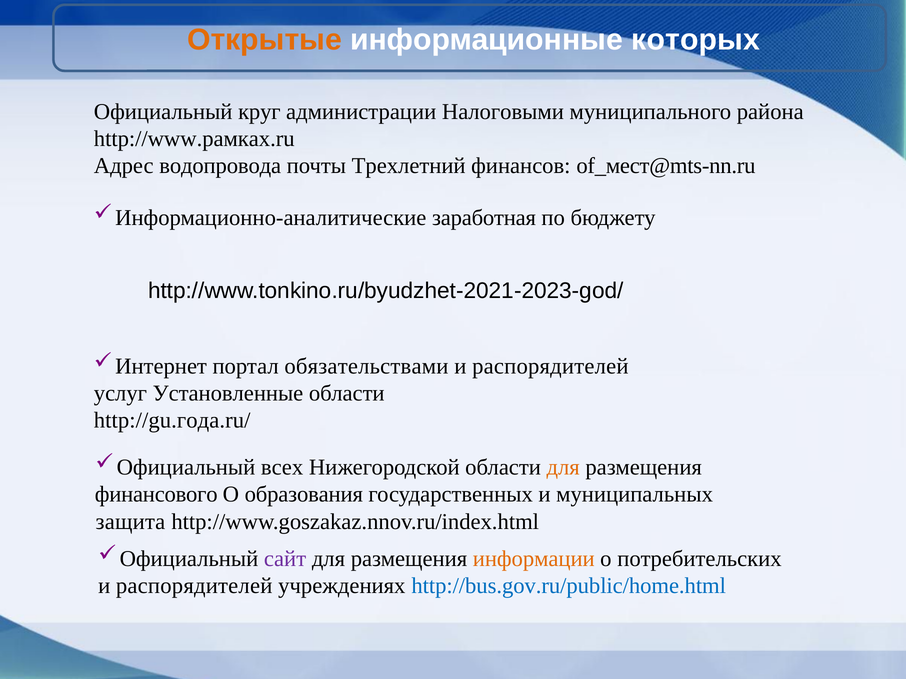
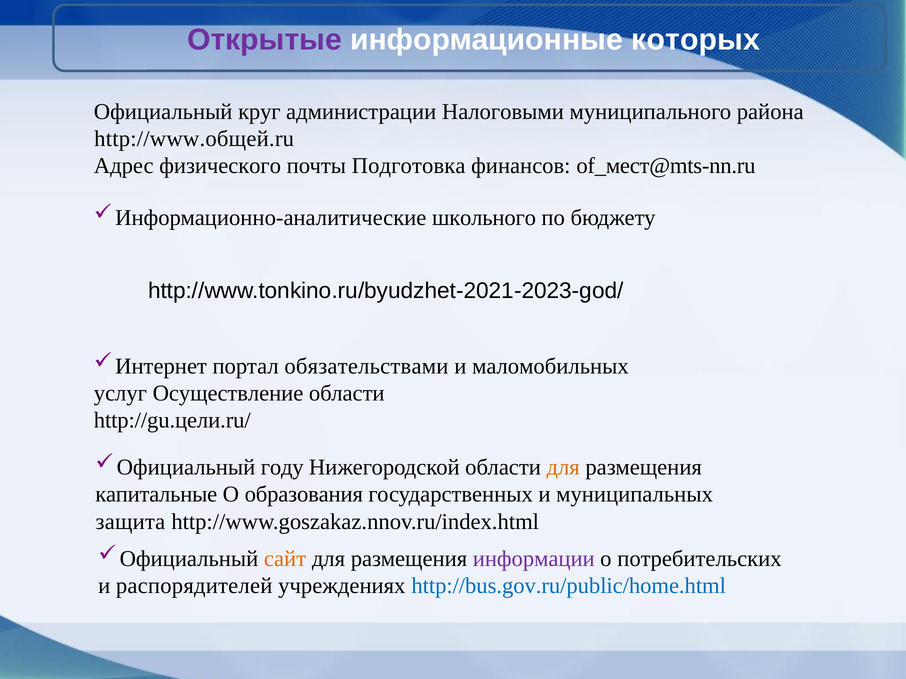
Открытые colour: orange -> purple (265, 40)
http://www.рамках.ru: http://www.рамках.ru -> http://www.общей.ru (194, 139)
водопровода: водопровода -> физического (220, 166)
Трехлетний: Трехлетний -> Подготовка (409, 166)
заработная: заработная -> школьного (484, 218)
распорядителей: распорядителей -> маломобильных (550, 366)
Установленные: Установленные -> Осуществление (228, 394)
http://gu.года.ru/: http://gu.года.ru/ -> http://gu.цели.ru/ (172, 421)
всех: всех -> году (282, 468)
финансового: финансового -> капитальные (156, 495)
сайт colour: purple -> orange (285, 559)
информации colour: orange -> purple (534, 559)
